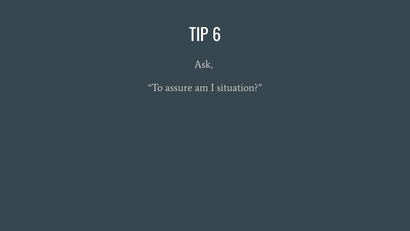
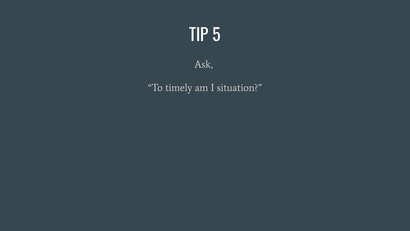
6: 6 -> 5 (217, 35)
assure: assure -> timely (179, 88)
